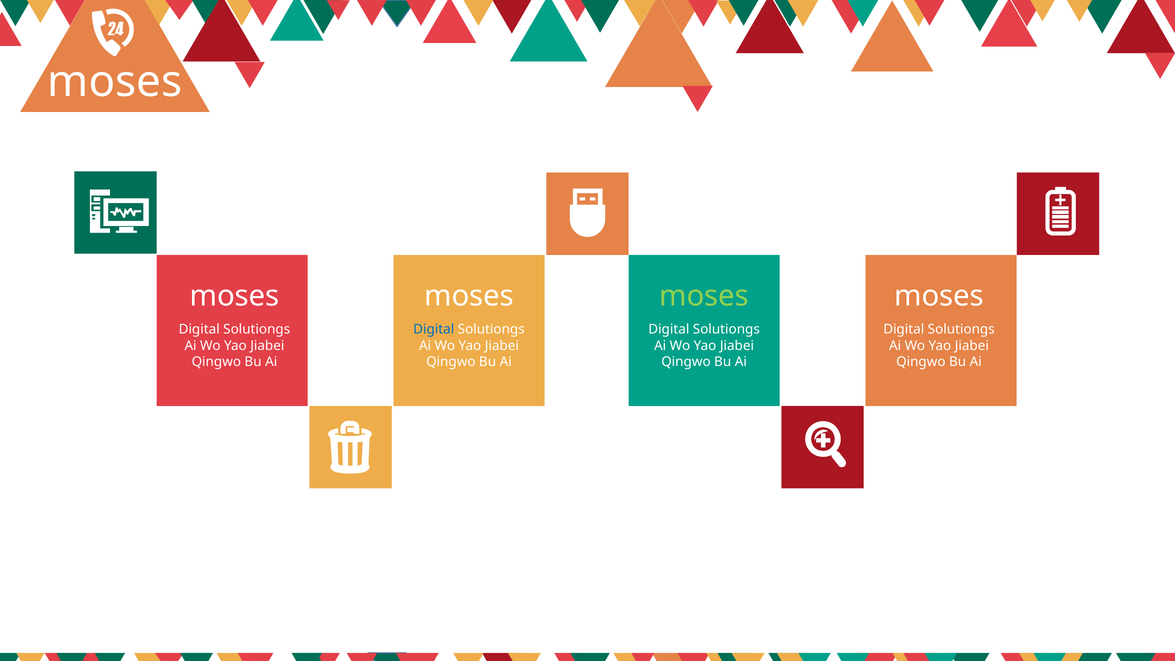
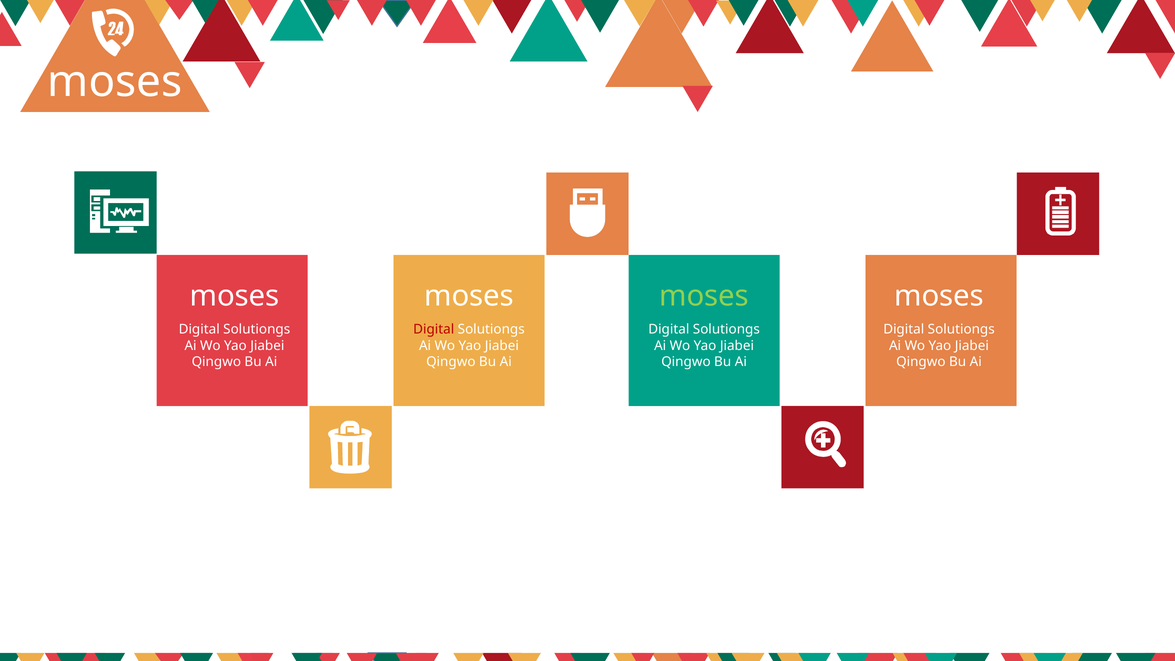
Digital colour: blue -> red (434, 329)
